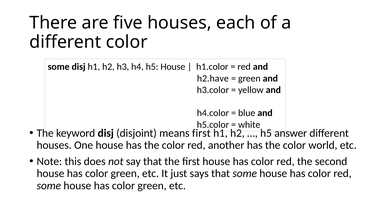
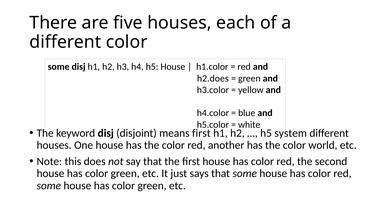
h2.have: h2.have -> h2.does (213, 78)
answer: answer -> system (291, 133)
